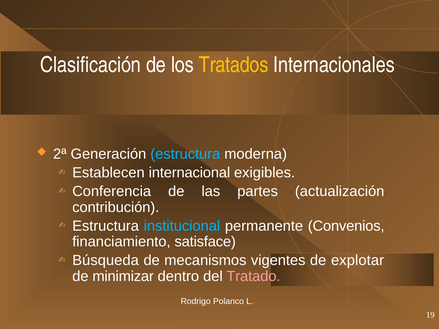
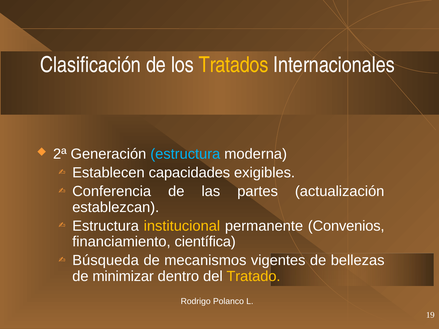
internacional: internacional -> capacidades (189, 173)
contribución: contribución -> establezcan (116, 207)
institucional colour: light blue -> yellow (182, 226)
satisface: satisface -> científica (205, 242)
explotar: explotar -> bellezas (358, 261)
Tratado colour: pink -> yellow (253, 276)
